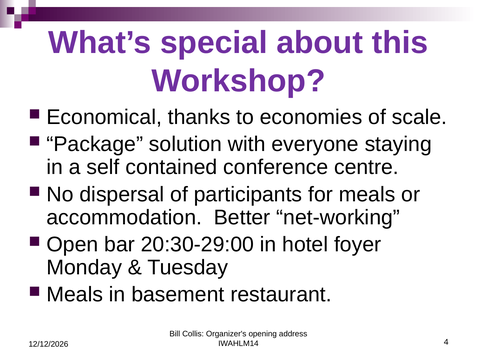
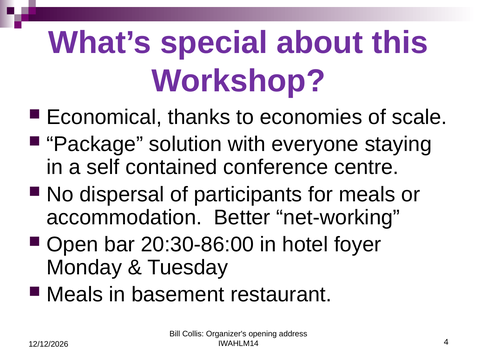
20:30-29:00: 20:30-29:00 -> 20:30-86:00 (197, 244)
